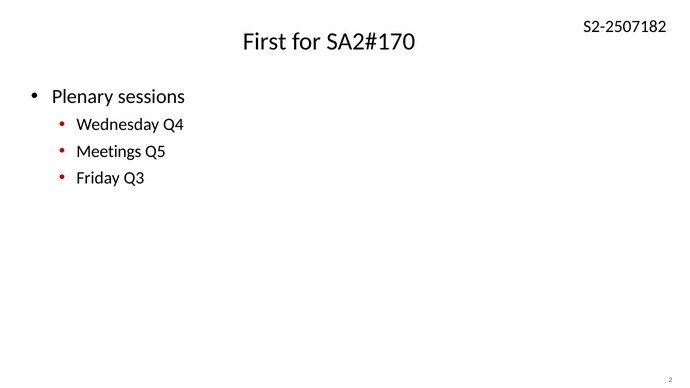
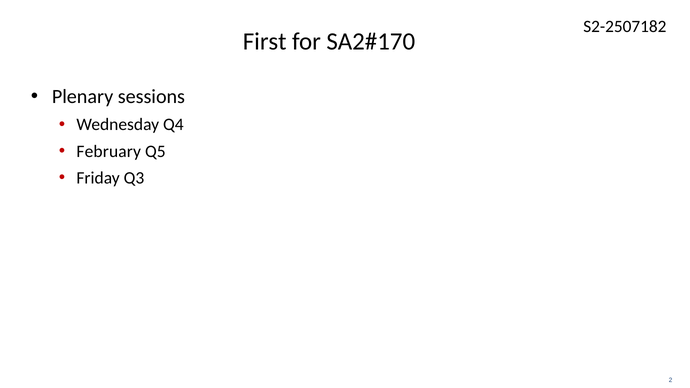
Meetings: Meetings -> February (109, 151)
